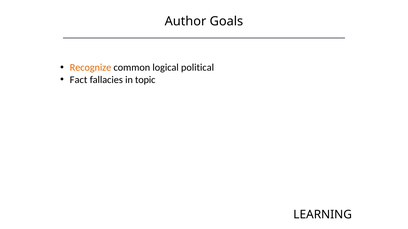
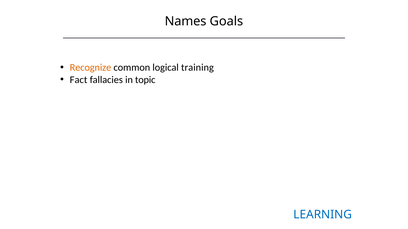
Author: Author -> Names (186, 21)
political: political -> training (197, 68)
LEARNING colour: black -> blue (323, 215)
